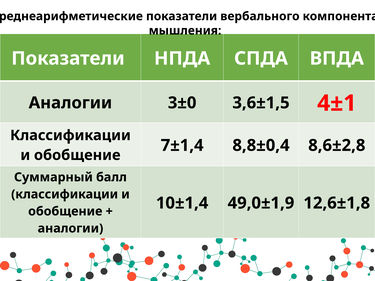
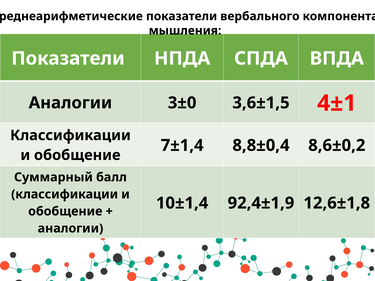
8,6±2,8: 8,6±2,8 -> 8,6±0,2 (337, 146)
49,0±1,9: 49,0±1,9 -> 92,4±1,9 (261, 203)
